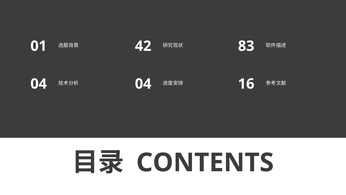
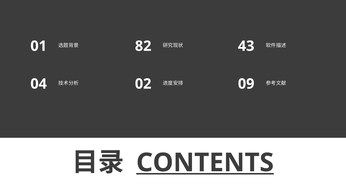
42: 42 -> 82 (143, 46)
83: 83 -> 43 (246, 46)
04: 04 -> 02 (143, 84)
16: 16 -> 09 (246, 84)
CONTENTS underline: none -> present (205, 162)
